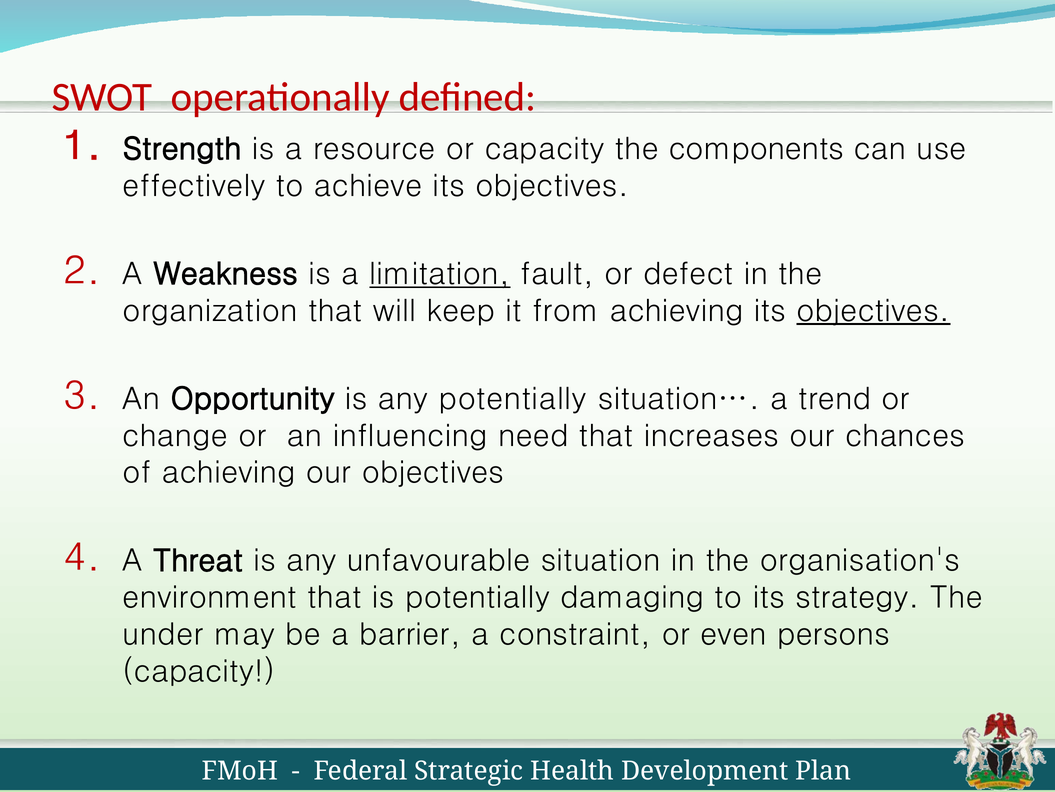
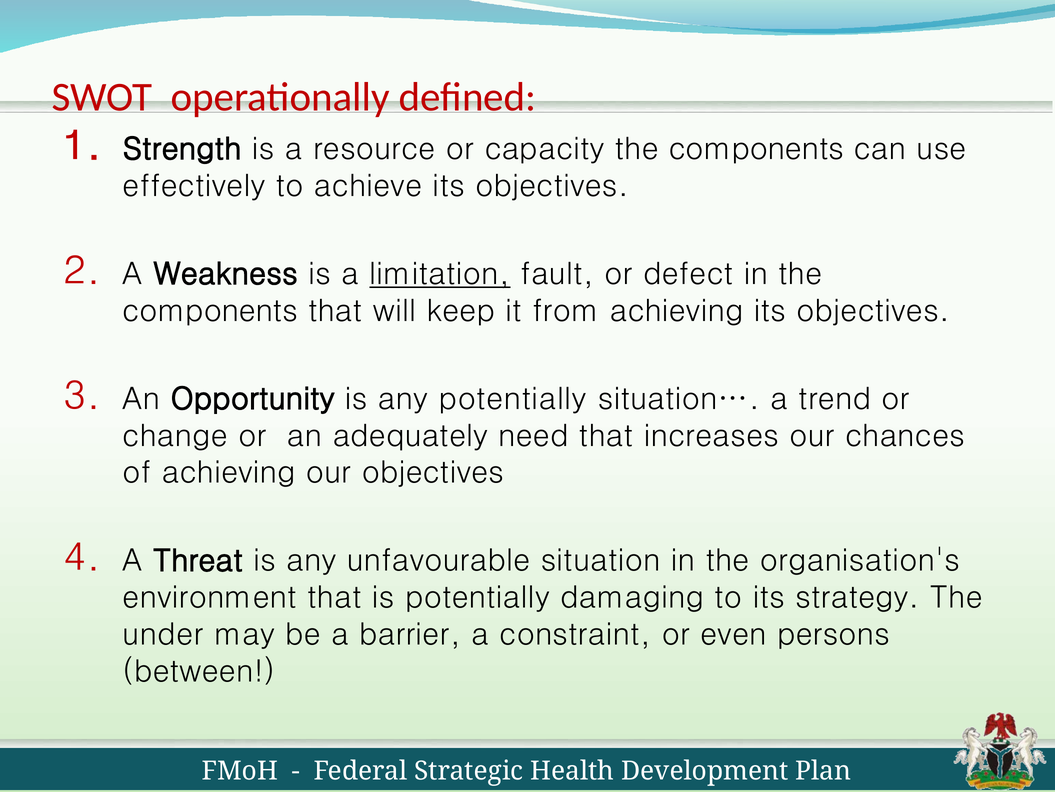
organization: organization -> components (210, 311)
objectives underline: present -> none (873, 311)
influencing: influencing -> adequately (410, 435)
capacity: capacity -> between (199, 671)
